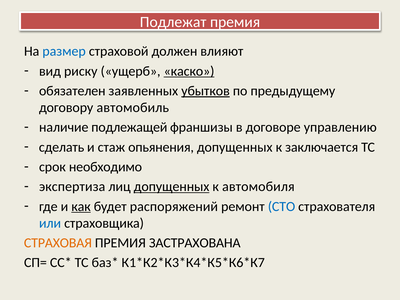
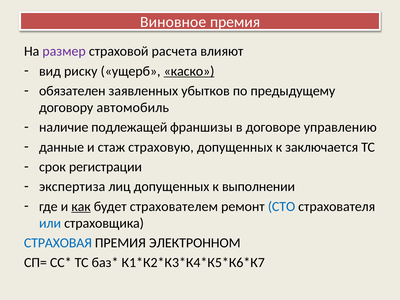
Подлежат: Подлежат -> Виновное (173, 22)
размер colour: blue -> purple (64, 51)
должен: должен -> расчета (174, 51)
убытков underline: present -> none (206, 91)
сделать: сделать -> данные (62, 147)
опьянения: опьянения -> страховую (161, 147)
необходимо: необходимо -> регистрации (105, 167)
допущенных underline: present -> none (172, 187)
автомобиля: автомобиля -> выполнении (259, 187)
распоряжений: распоряжений -> страхователем (174, 206)
СТРАХОВАЯ colour: orange -> blue (58, 243)
ЗАСТРАХОВАНА: ЗАСТРАХОВАНА -> ЭЛЕКТРОННОМ (195, 243)
